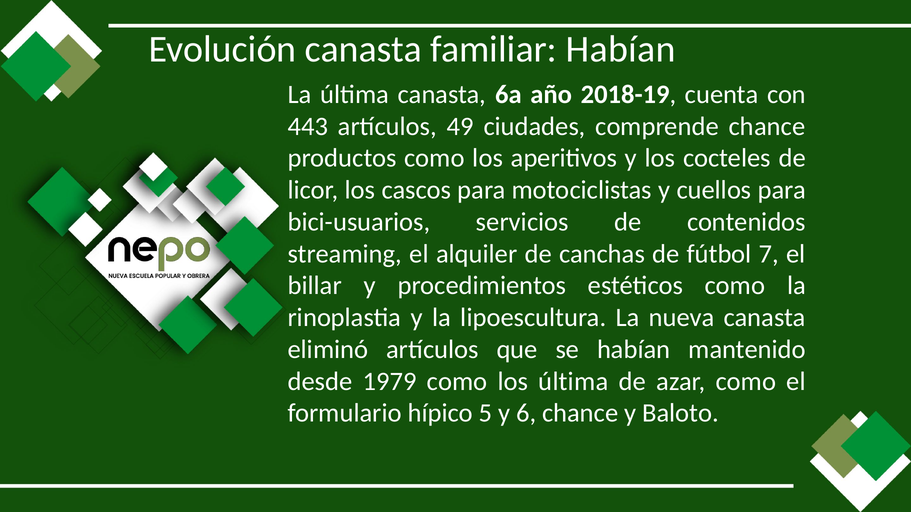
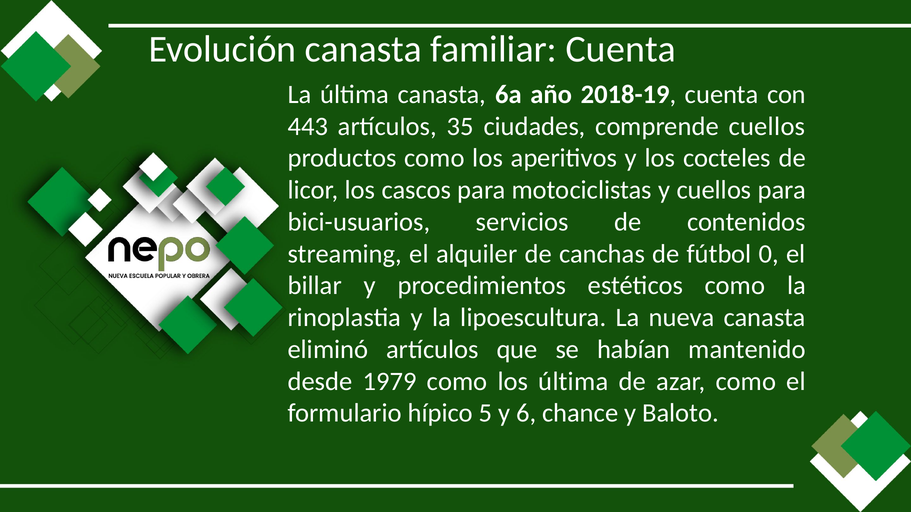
familiar Habían: Habían -> Cuenta (621, 49)
49: 49 -> 35 (460, 126)
comprende chance: chance -> cuellos (767, 126)
7: 7 -> 0 (769, 254)
